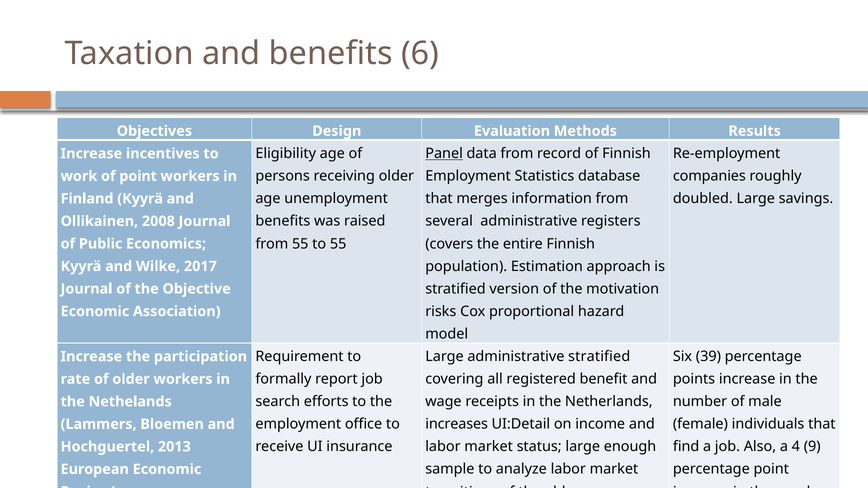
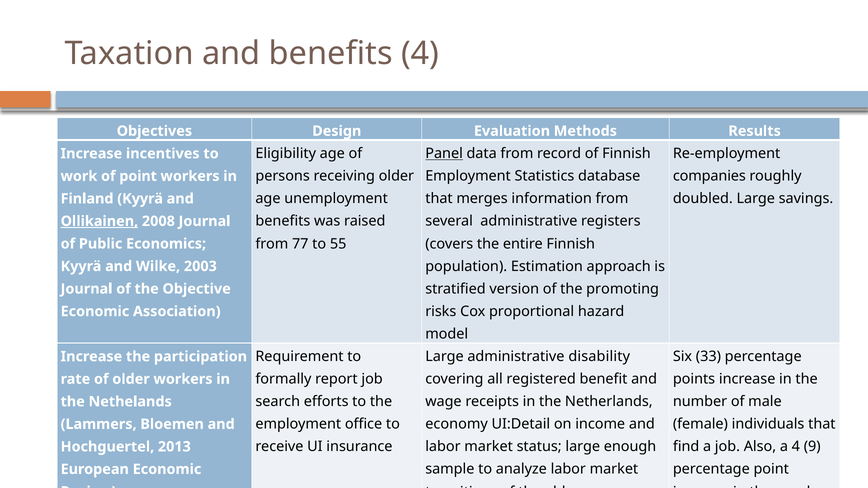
benefits 6: 6 -> 4 (420, 53)
Ollikainen underline: none -> present (99, 221)
from 55: 55 -> 77 (300, 244)
2017: 2017 -> 2003 (200, 266)
motivation: motivation -> promoting (623, 289)
administrative stratified: stratified -> disability (599, 357)
39: 39 -> 33 (708, 357)
increases: increases -> economy (457, 424)
